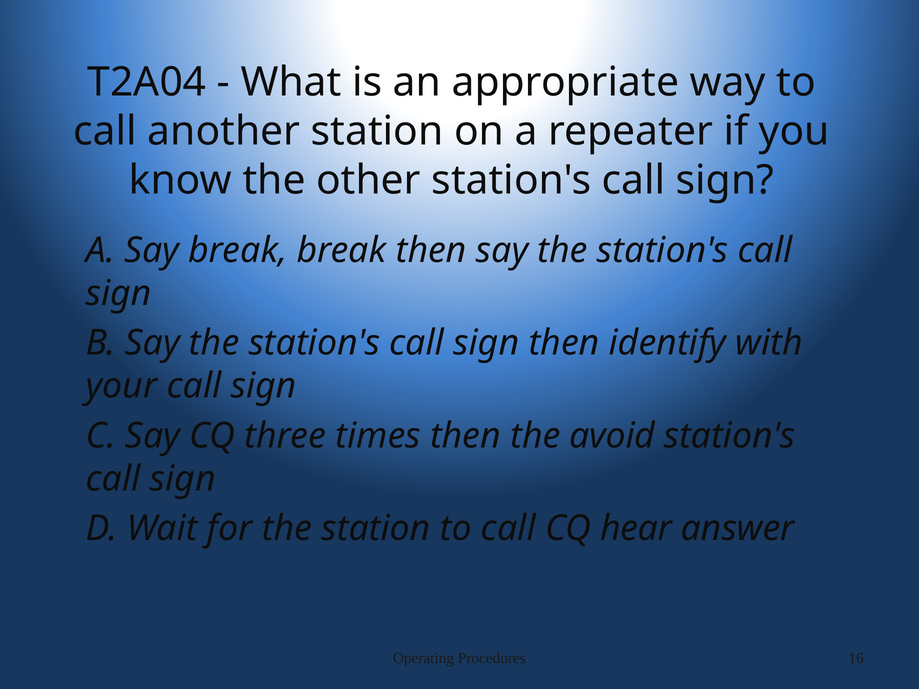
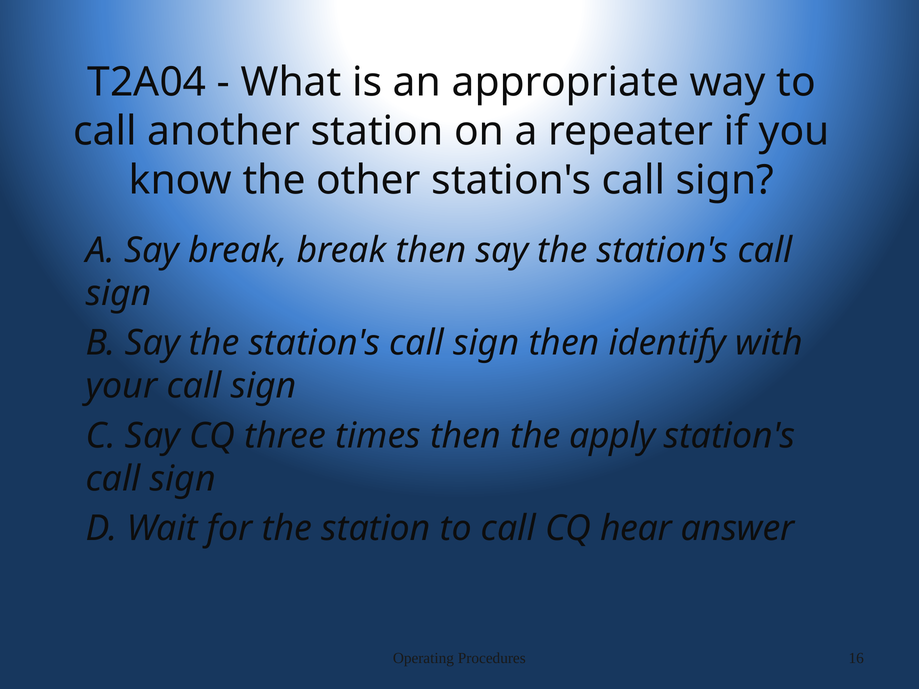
avoid: avoid -> apply (612, 436)
